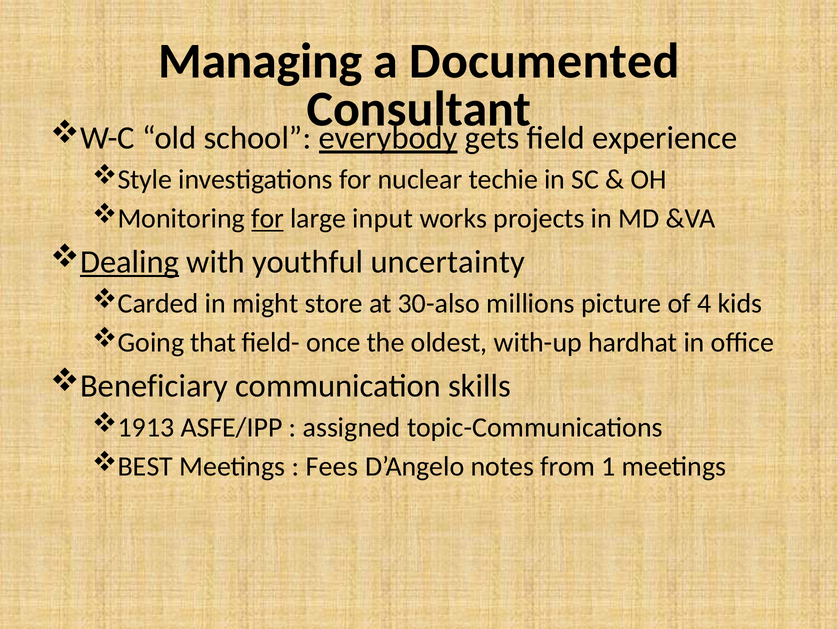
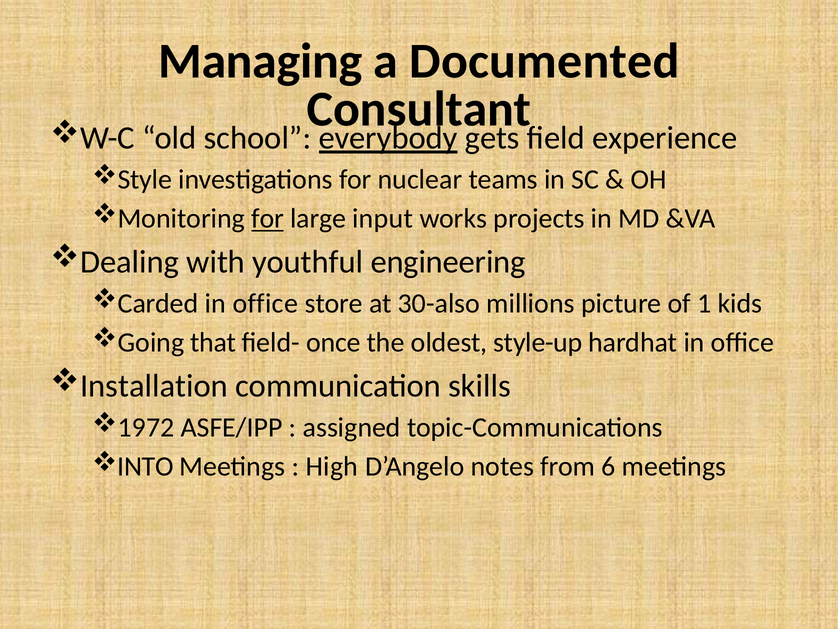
techie: techie -> teams (503, 179)
Dealing underline: present -> none (130, 262)
uncertainty: uncertainty -> engineering (448, 262)
Carded in might: might -> office (265, 303)
4: 4 -> 1 (704, 303)
with-up: with-up -> style-up (538, 342)
Beneficiary: Beneficiary -> Installation (154, 385)
1913: 1913 -> 1972 (146, 427)
BEST: BEST -> INTO (146, 466)
Fees: Fees -> High (332, 466)
1: 1 -> 6 (608, 466)
